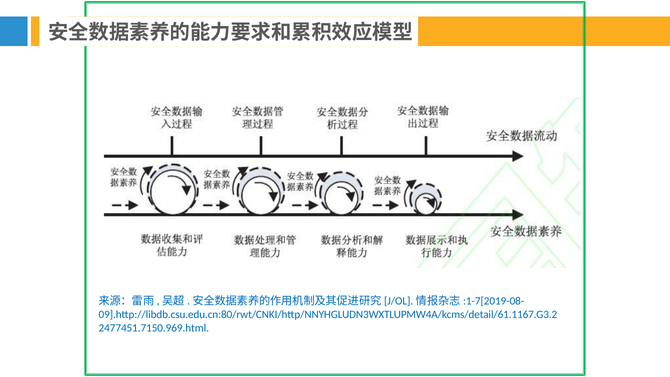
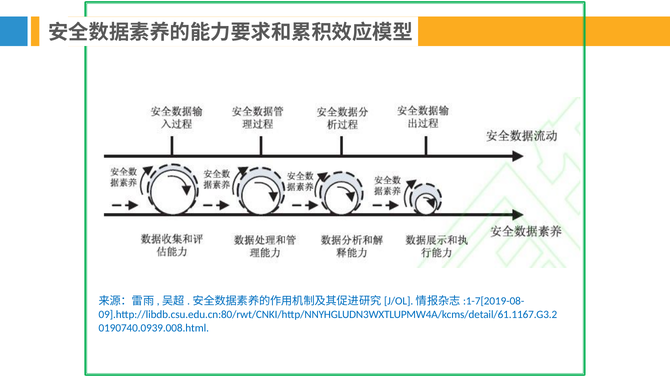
2477451.7150.969.html: 2477451.7150.969.html -> 0190740.0939.008.html (154, 328)
